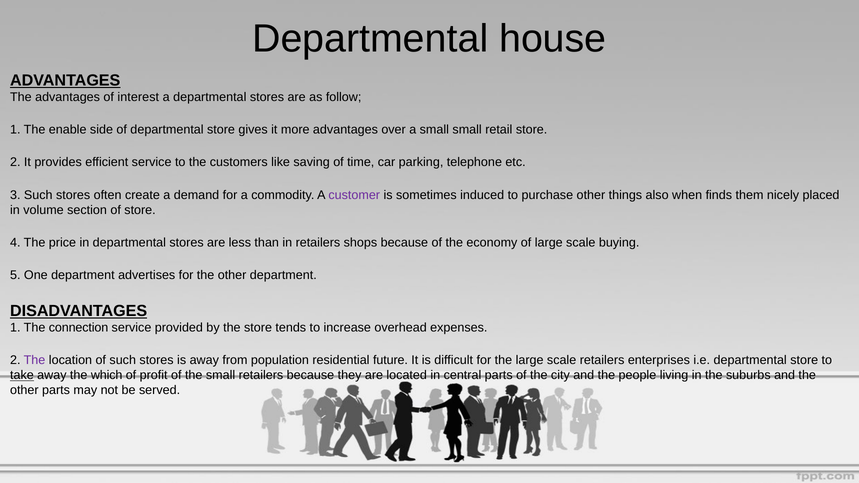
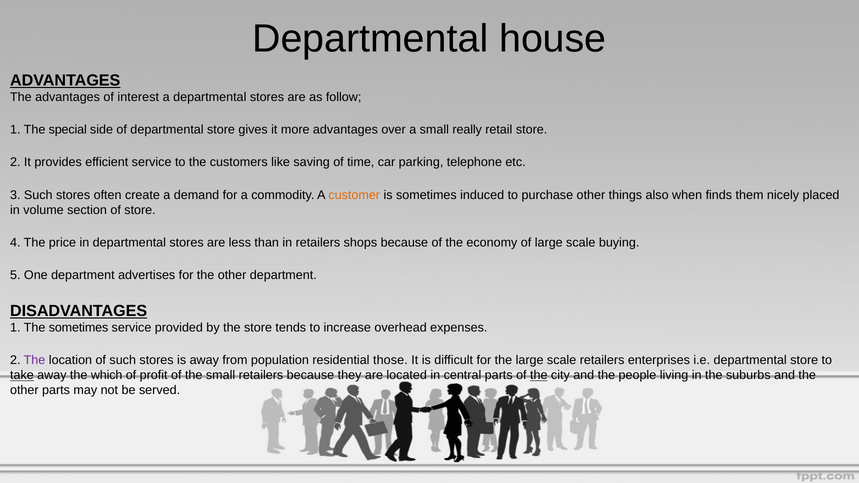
enable: enable -> special (68, 130)
small small: small -> really (467, 130)
customer colour: purple -> orange (354, 195)
The connection: connection -> sometimes (79, 328)
future: future -> those (390, 360)
the underline: none -> present (539, 375)
